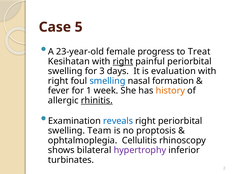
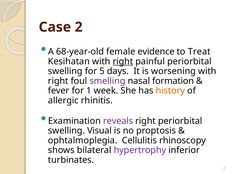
Case 5: 5 -> 2 (79, 27)
23-year-old: 23-year-old -> 68-year-old (80, 52)
progress: progress -> evidence (156, 52)
3: 3 -> 5 (102, 71)
evaluation: evaluation -> worsening (173, 71)
smelling colour: blue -> purple (107, 81)
rhinitis underline: present -> none (97, 100)
reveals colour: blue -> purple (118, 121)
Team: Team -> Visual (99, 131)
